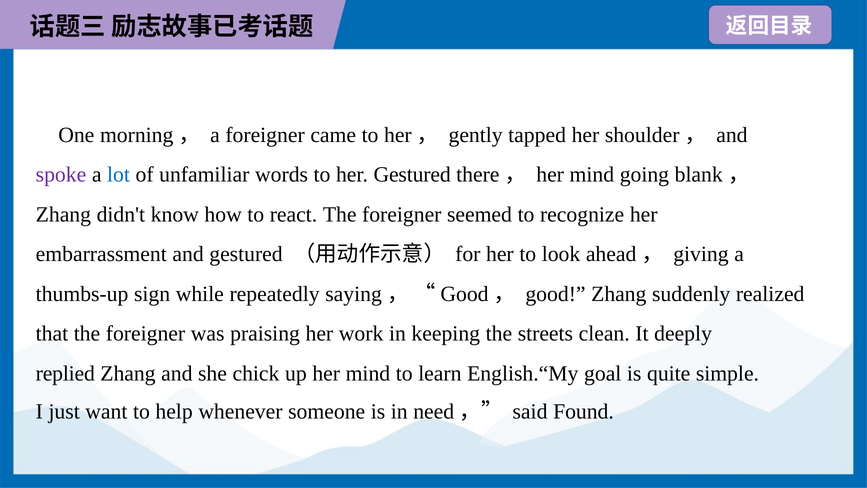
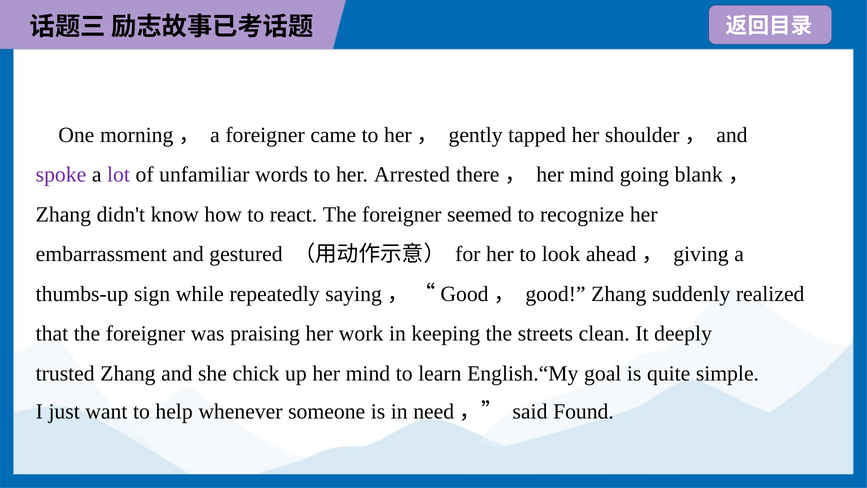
lot colour: blue -> purple (118, 175)
her Gestured: Gestured -> Arrested (412, 175)
replied: replied -> trusted (65, 373)
